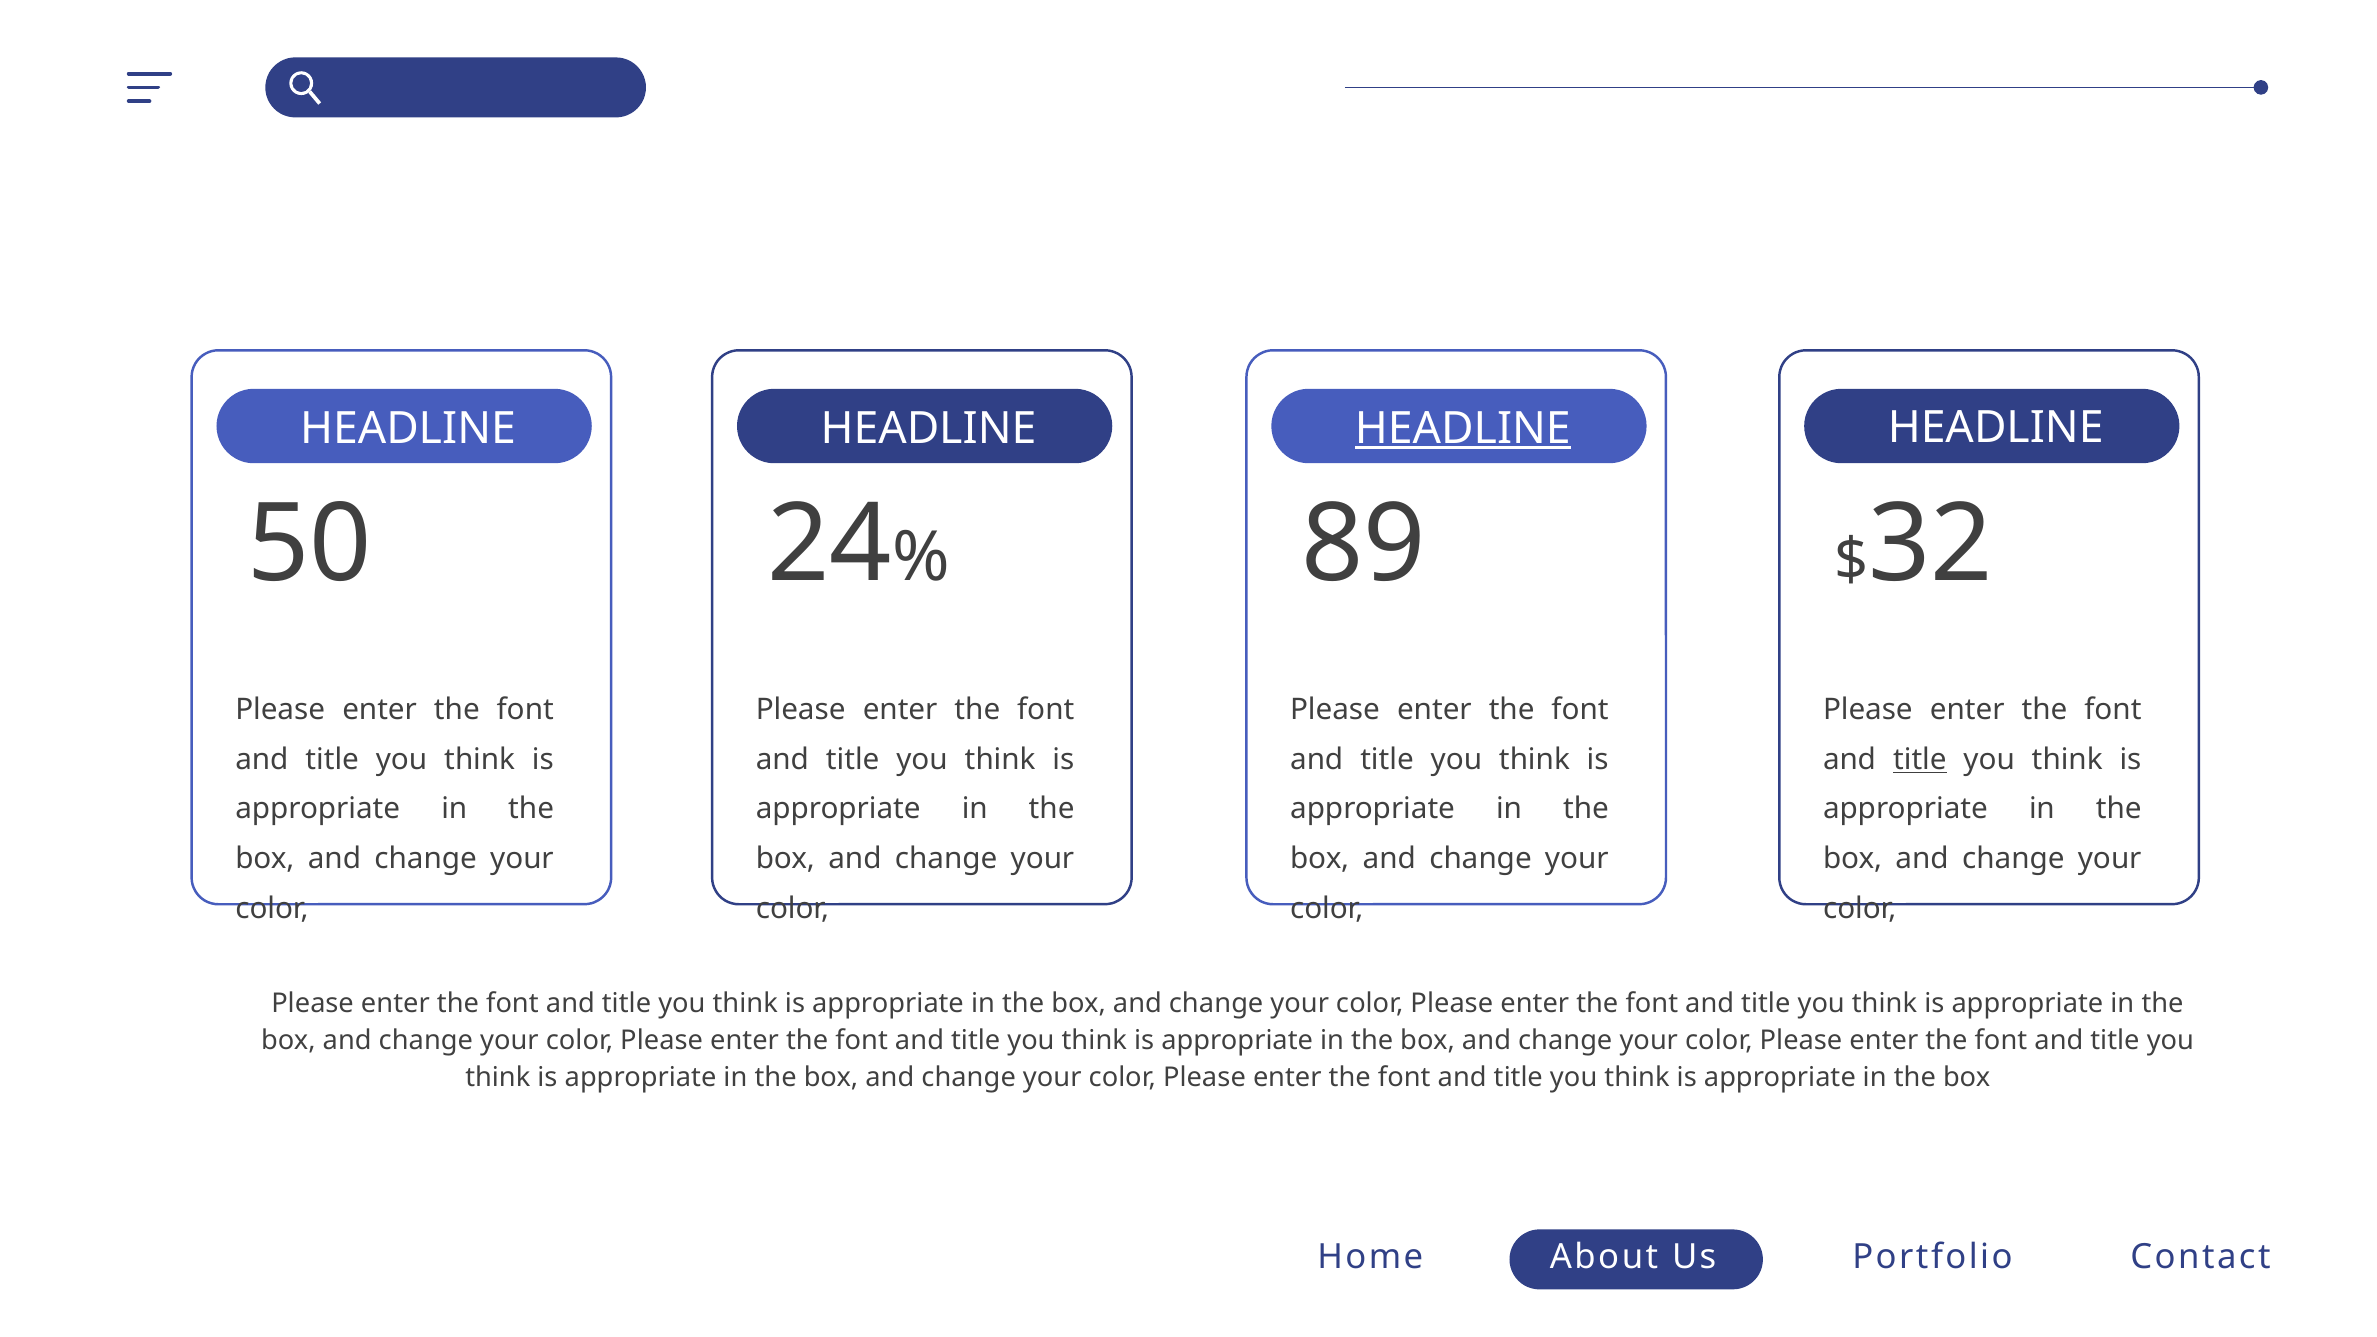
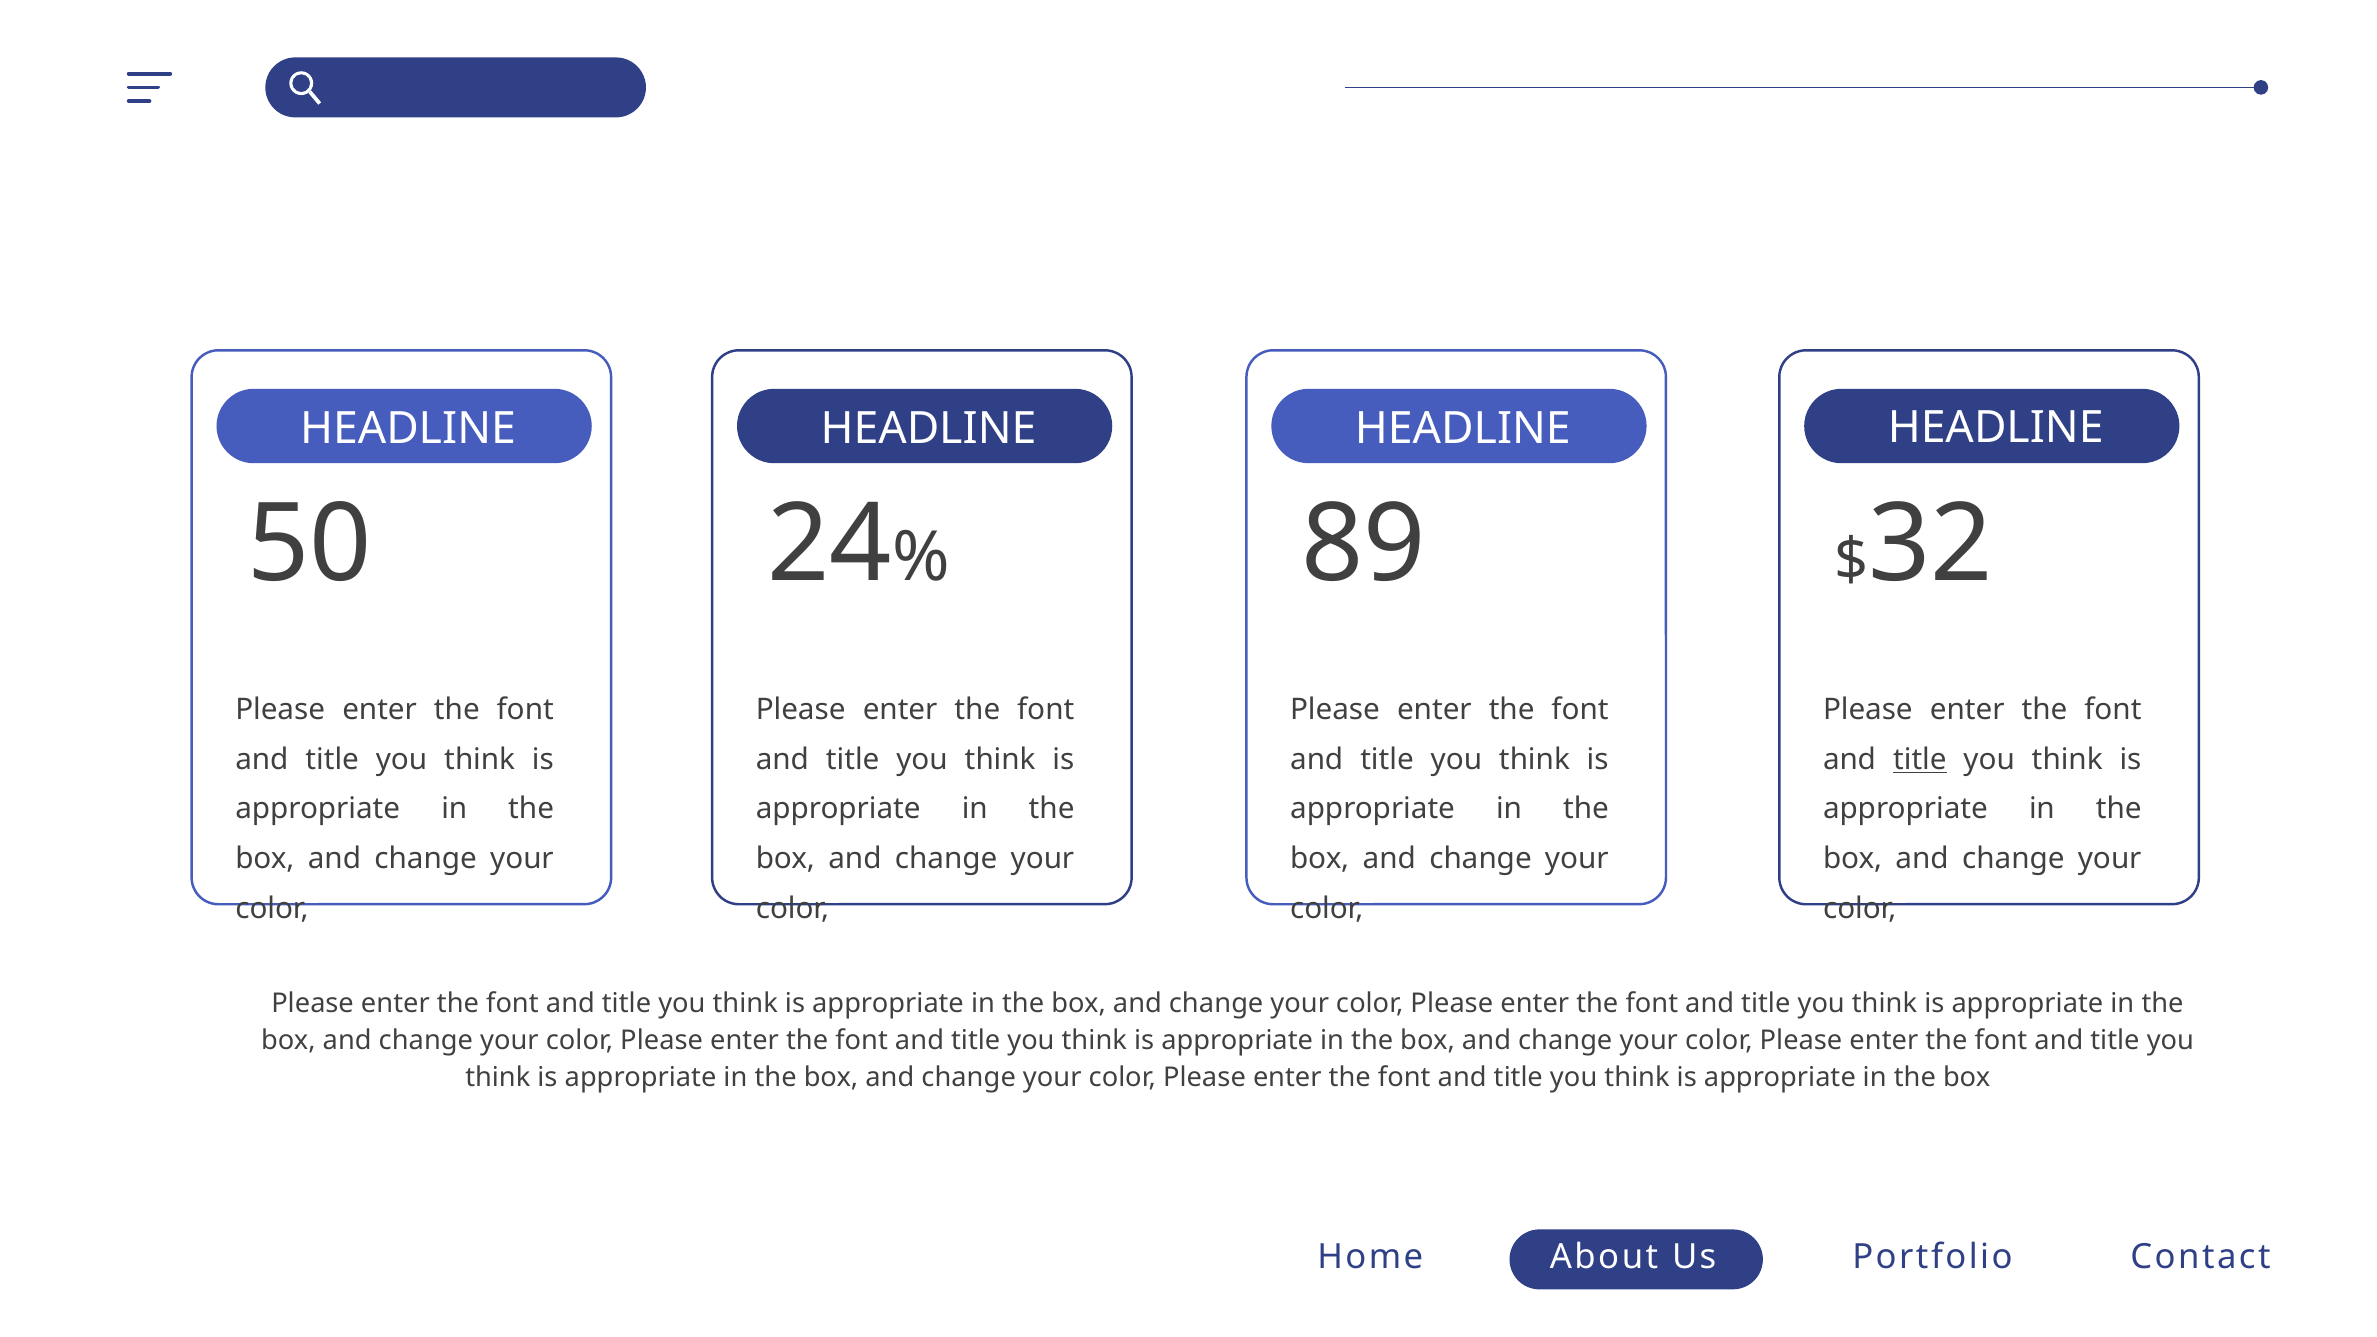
HEADLINE underline: present -> none (1463, 429)
